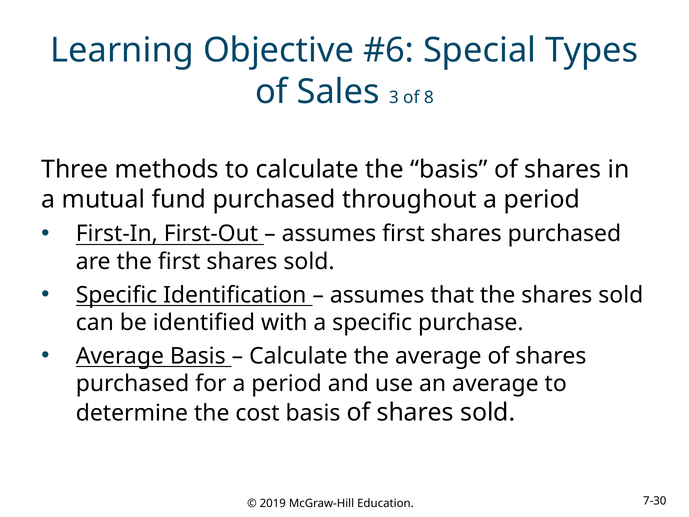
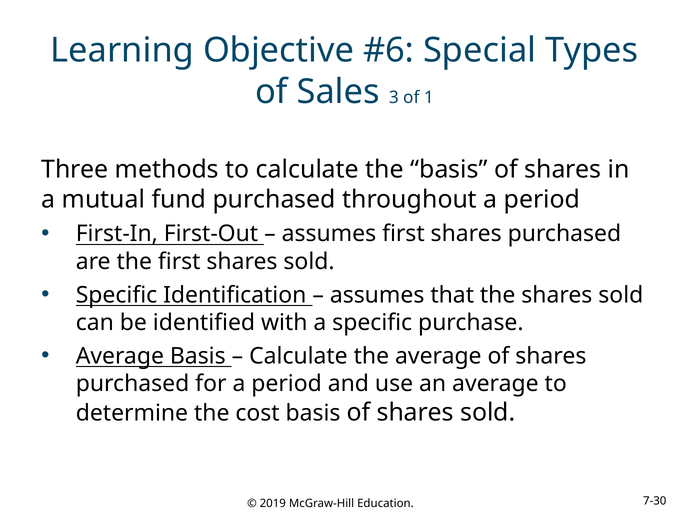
8: 8 -> 1 (429, 98)
